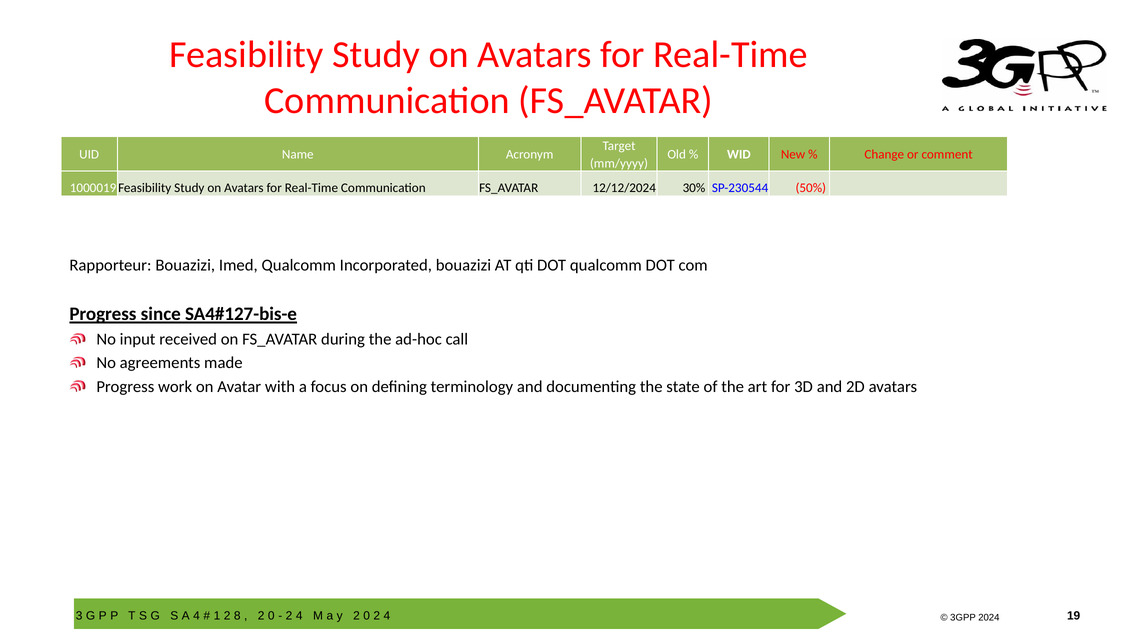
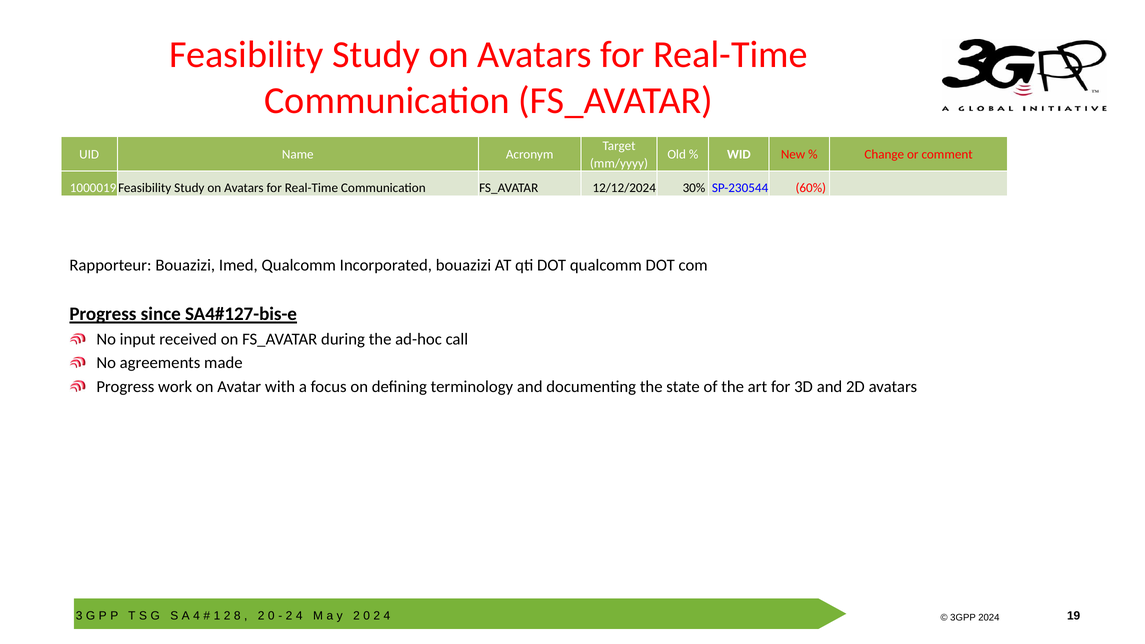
50%: 50% -> 60% (811, 188)
